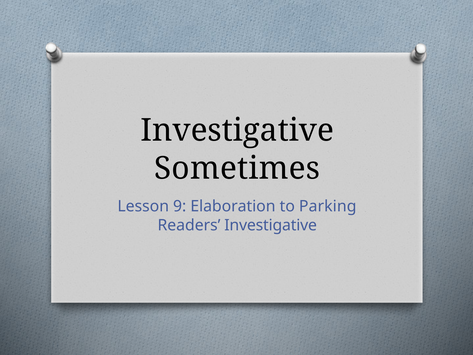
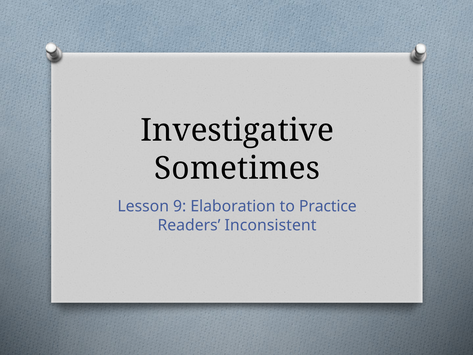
Parking: Parking -> Practice (328, 206)
Readers Investigative: Investigative -> Inconsistent (271, 225)
